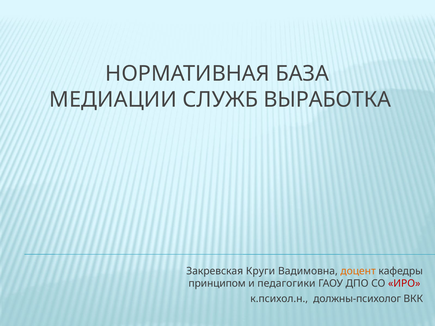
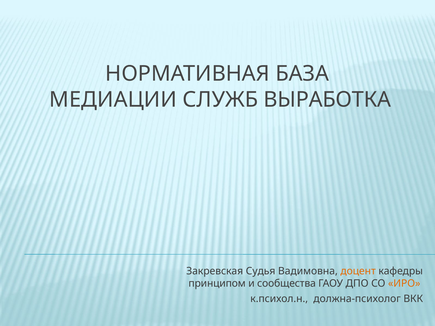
Круги: Круги -> Судья (261, 271)
педагогики: педагогики -> сообщества (287, 284)
ИРО colour: red -> orange (404, 284)
должны-психолог: должны-психолог -> должна-психолог (357, 299)
